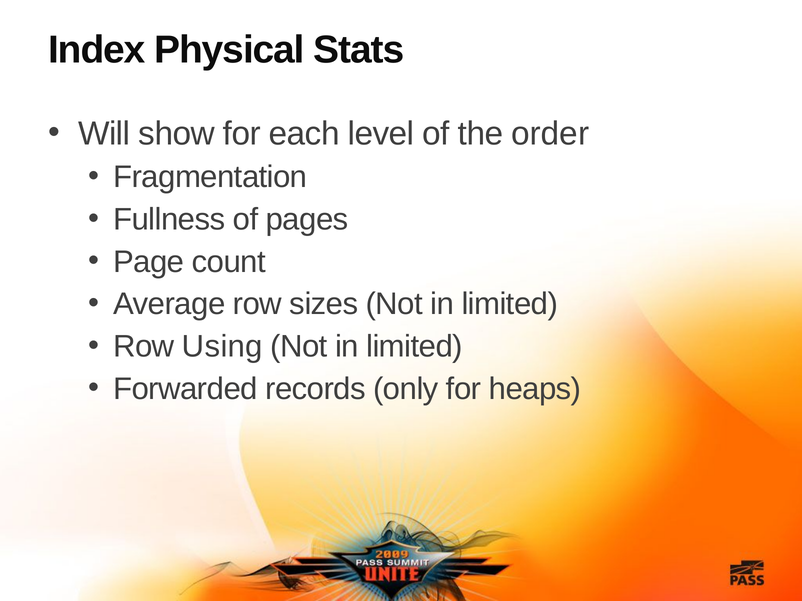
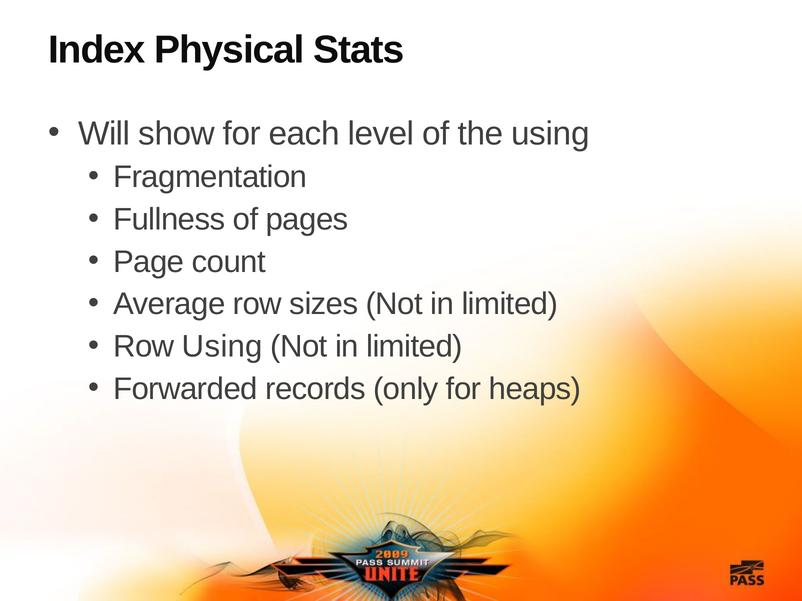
the order: order -> using (550, 134)
